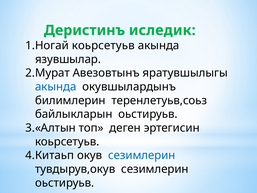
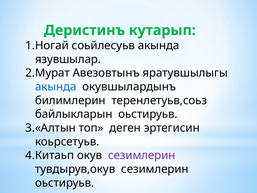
иследик: иследик -> кутарып (162, 30)
коьрсетуьв: коьрсетуьв -> соьйлесуьв (103, 46)
сезимлерин colour: blue -> purple (142, 155)
